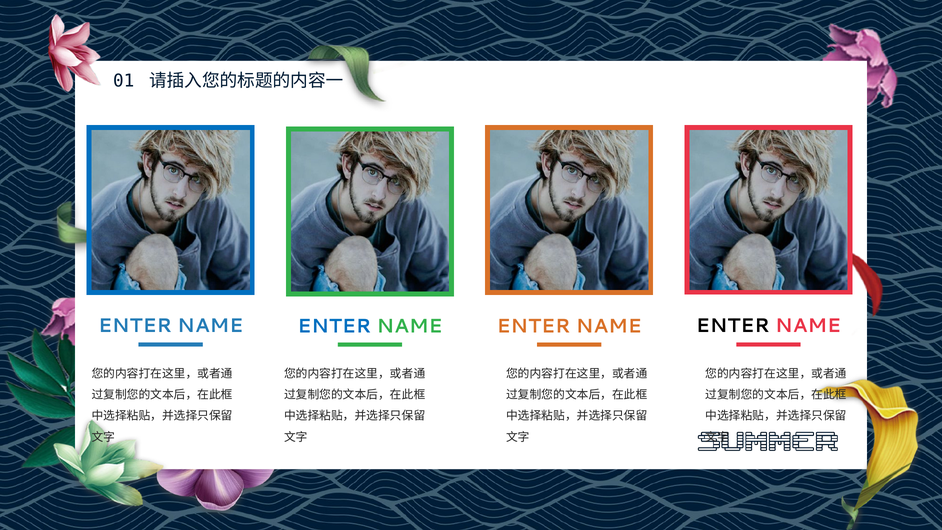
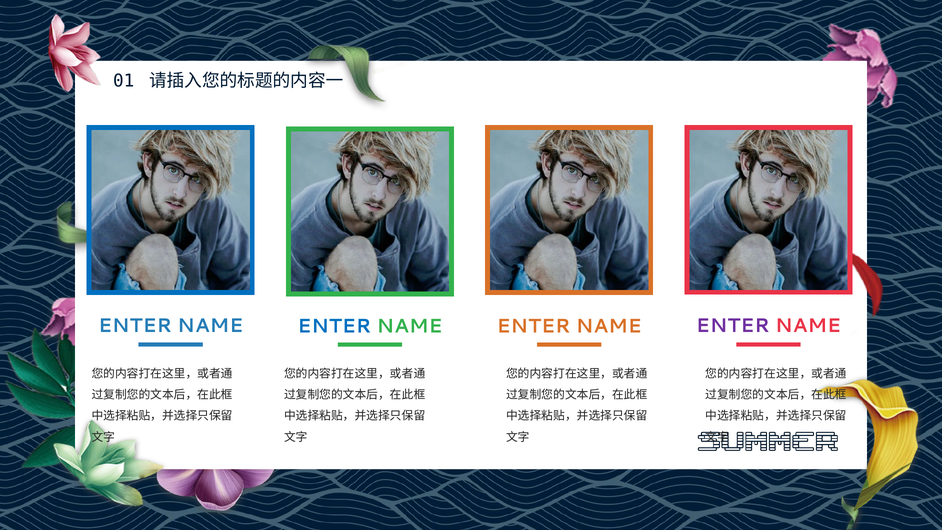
ENTER colour: black -> purple (733, 326)
